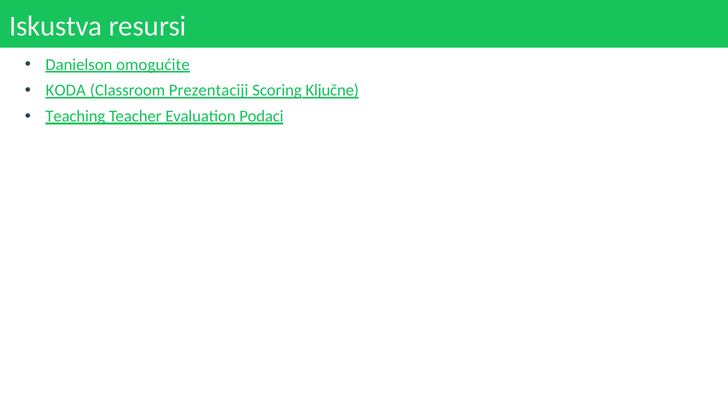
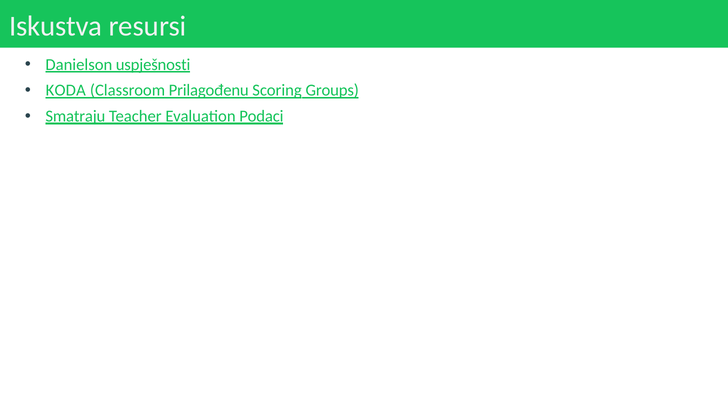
omogućite: omogućite -> uspješnosti (153, 64)
Prezentaciji: Prezentaciji -> Prilagođenu (209, 90)
Ključne: Ključne -> Groups (332, 90)
Teaching: Teaching -> Smatraju (75, 116)
